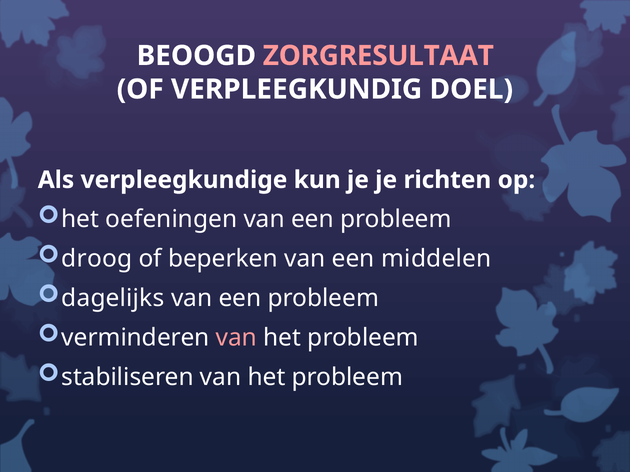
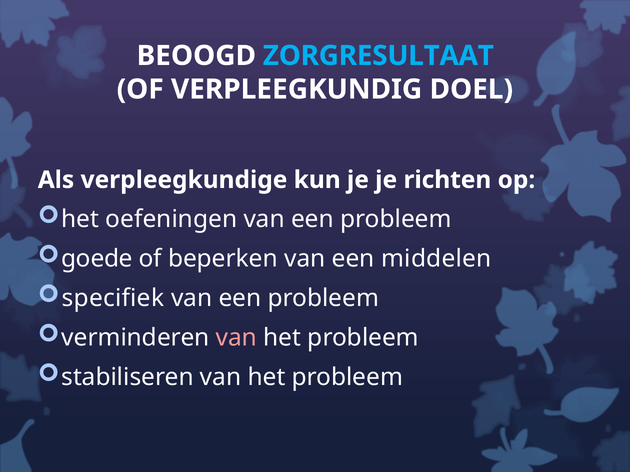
ZORGRESULTAAT colour: pink -> light blue (378, 56)
droog: droog -> goede (97, 259)
dagelijks: dagelijks -> specifiek (113, 299)
